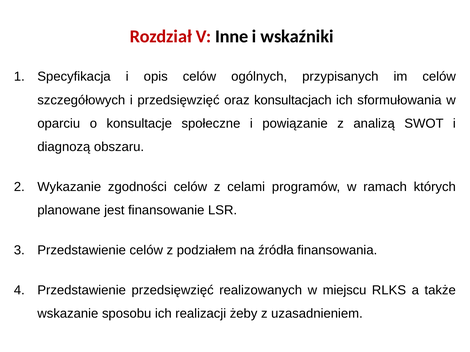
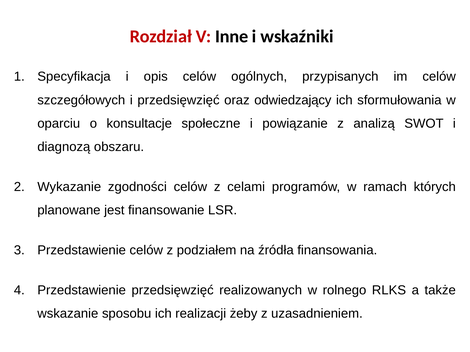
konsultacjach: konsultacjach -> odwiedzający (293, 100)
miejscu: miejscu -> rolnego (345, 291)
